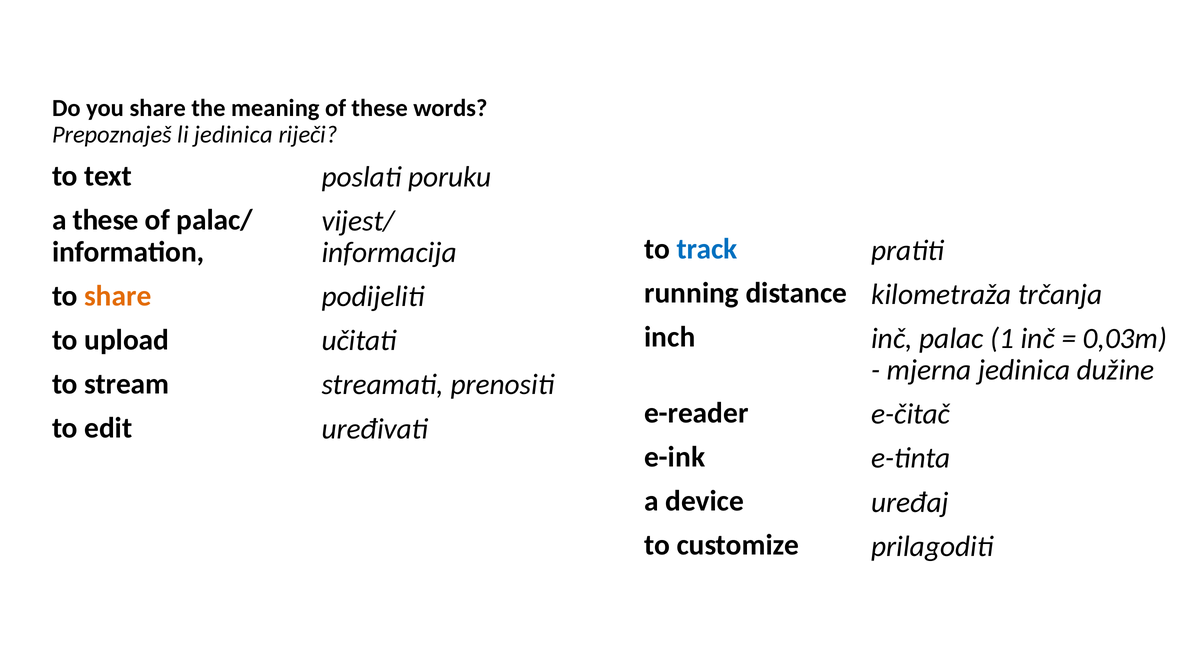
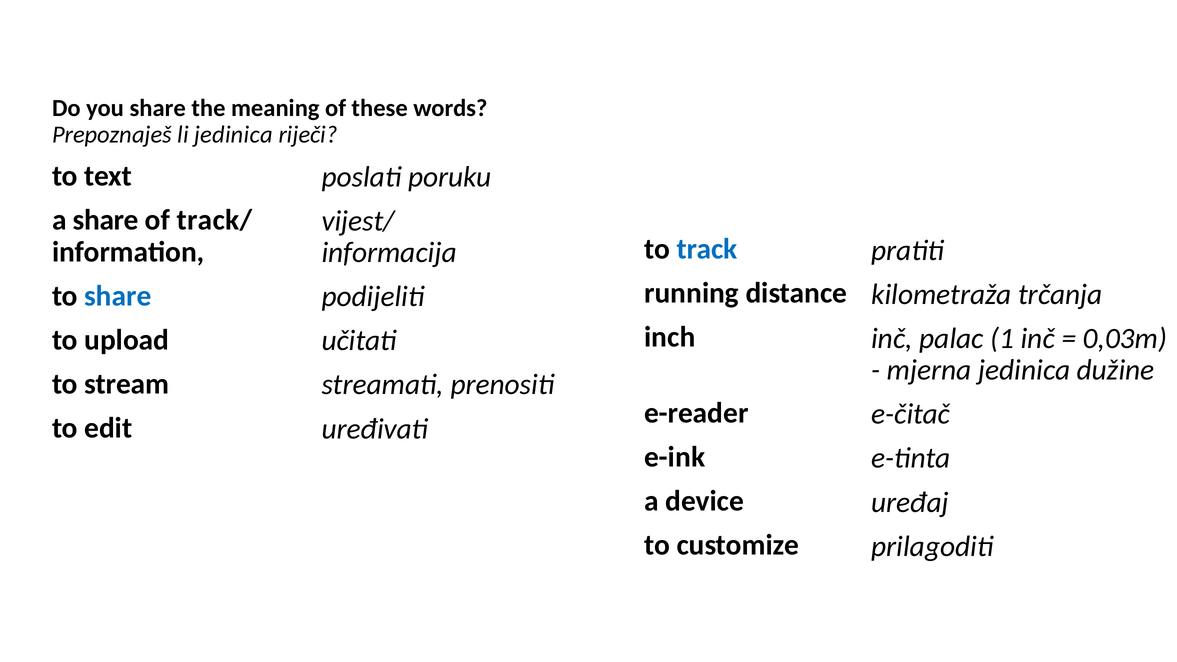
a these: these -> share (106, 220)
palac/: palac/ -> track/ (215, 220)
share colour: orange -> blue (118, 296)
